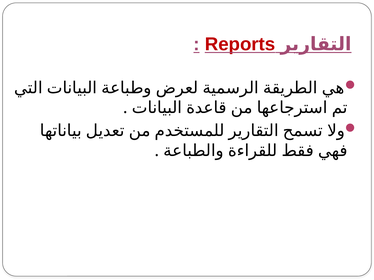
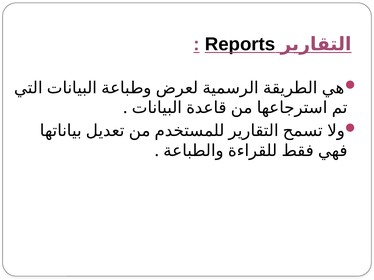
Reports colour: red -> black (240, 44)
